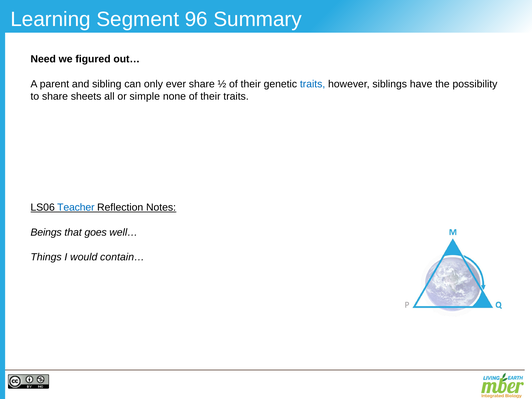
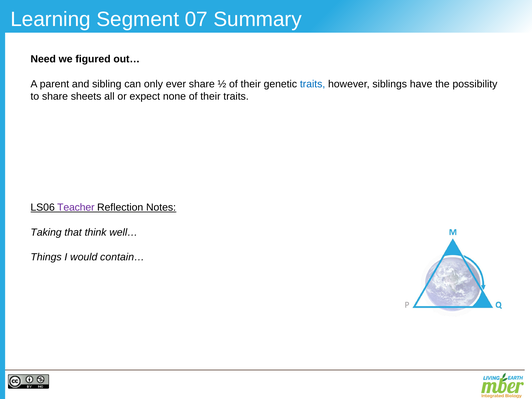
96: 96 -> 07 (196, 19)
simple: simple -> expect (145, 96)
Teacher colour: blue -> purple (76, 207)
Beings: Beings -> Taking (46, 232)
goes: goes -> think (96, 232)
